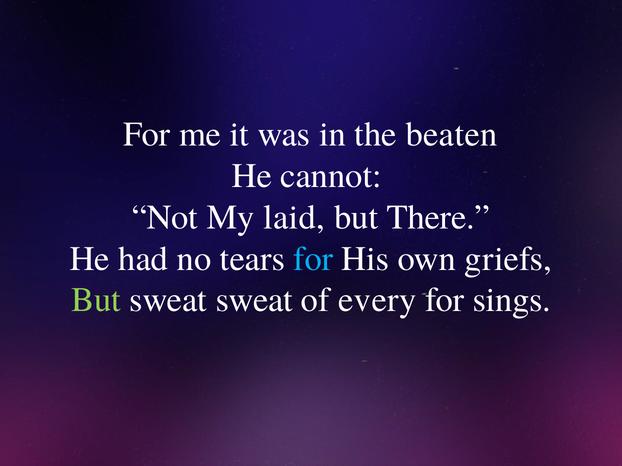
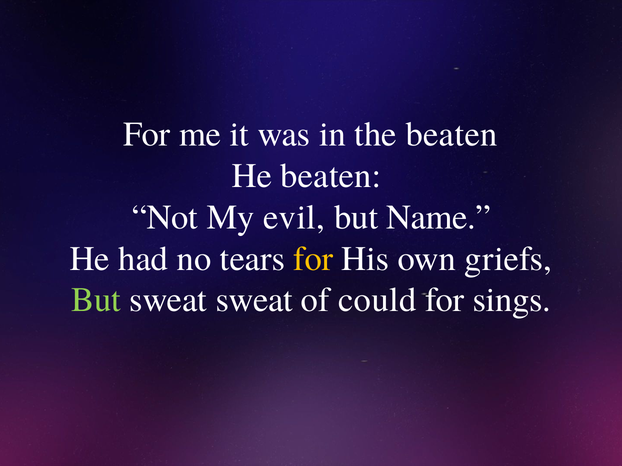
He cannot: cannot -> beaten (331, 176)
laid: laid -> evil (294, 218)
There: There -> Name (439, 218)
for colour: light blue -> yellow (313, 259)
every: every -> could (377, 300)
